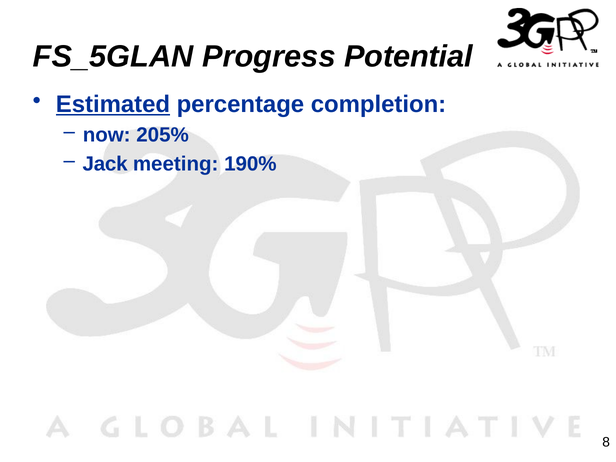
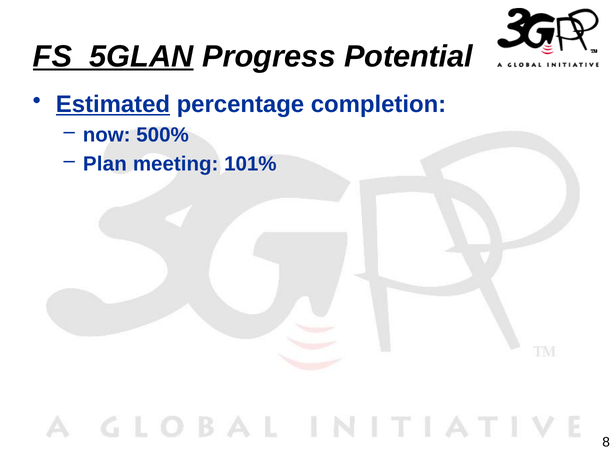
FS_5GLAN underline: none -> present (113, 56)
205%: 205% -> 500% (163, 135)
Jack: Jack -> Plan (105, 164)
190%: 190% -> 101% (250, 164)
